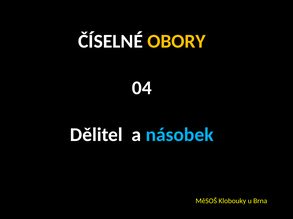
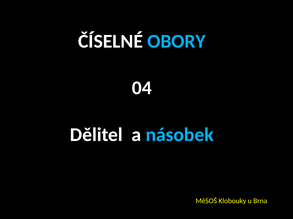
OBORY colour: yellow -> light blue (176, 41)
